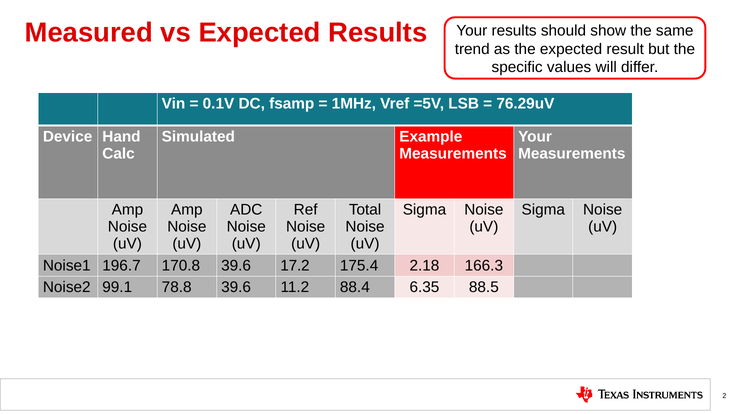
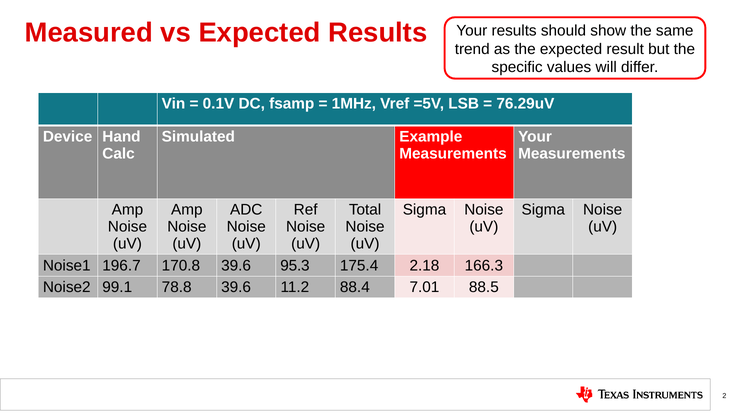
17.2: 17.2 -> 95.3 (295, 266)
6.35: 6.35 -> 7.01 (424, 287)
